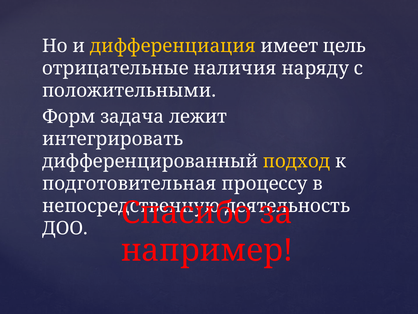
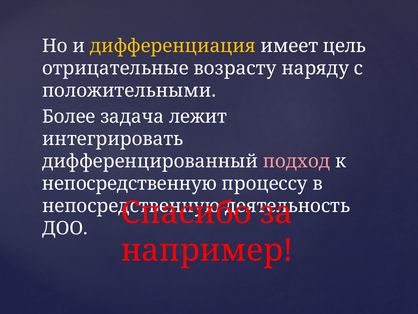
наличия: наличия -> возрасту (235, 68)
Форм: Форм -> Более (69, 117)
подход colour: yellow -> pink (297, 161)
подготовительная: подготовительная -> непосредственную (129, 183)
